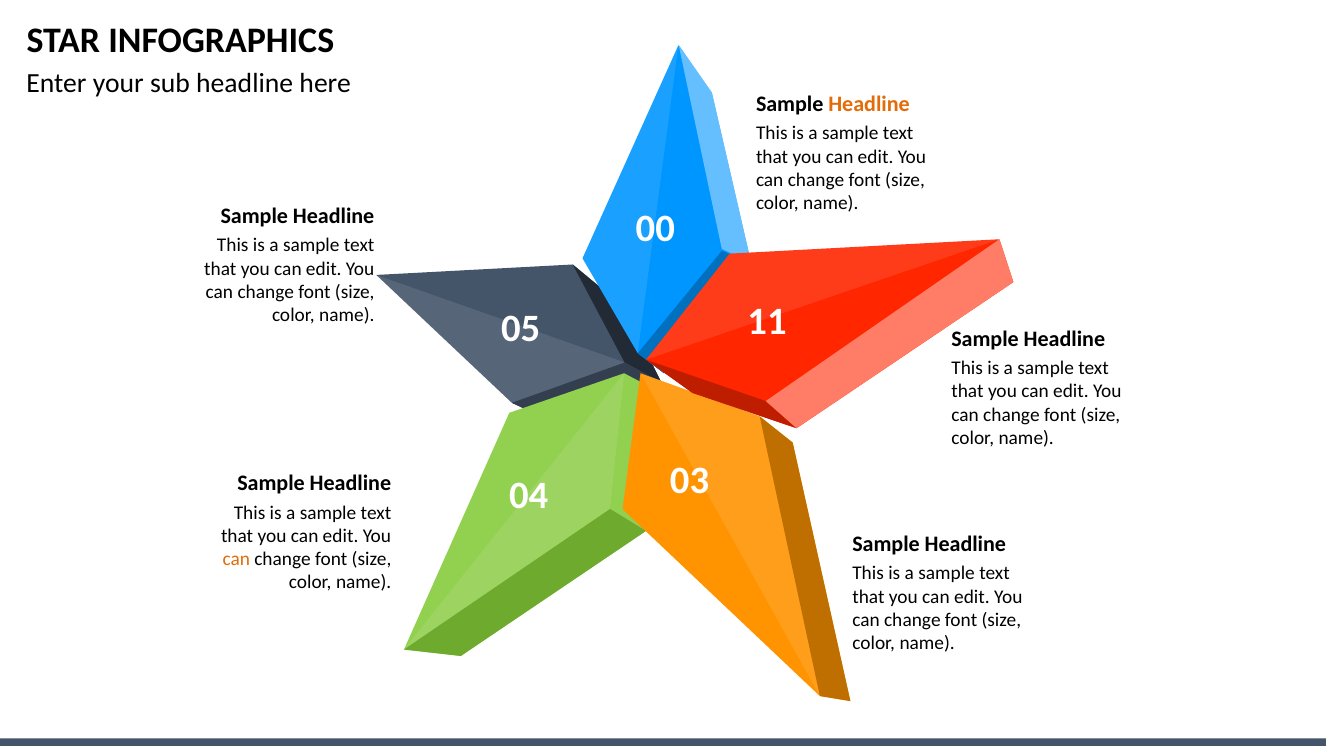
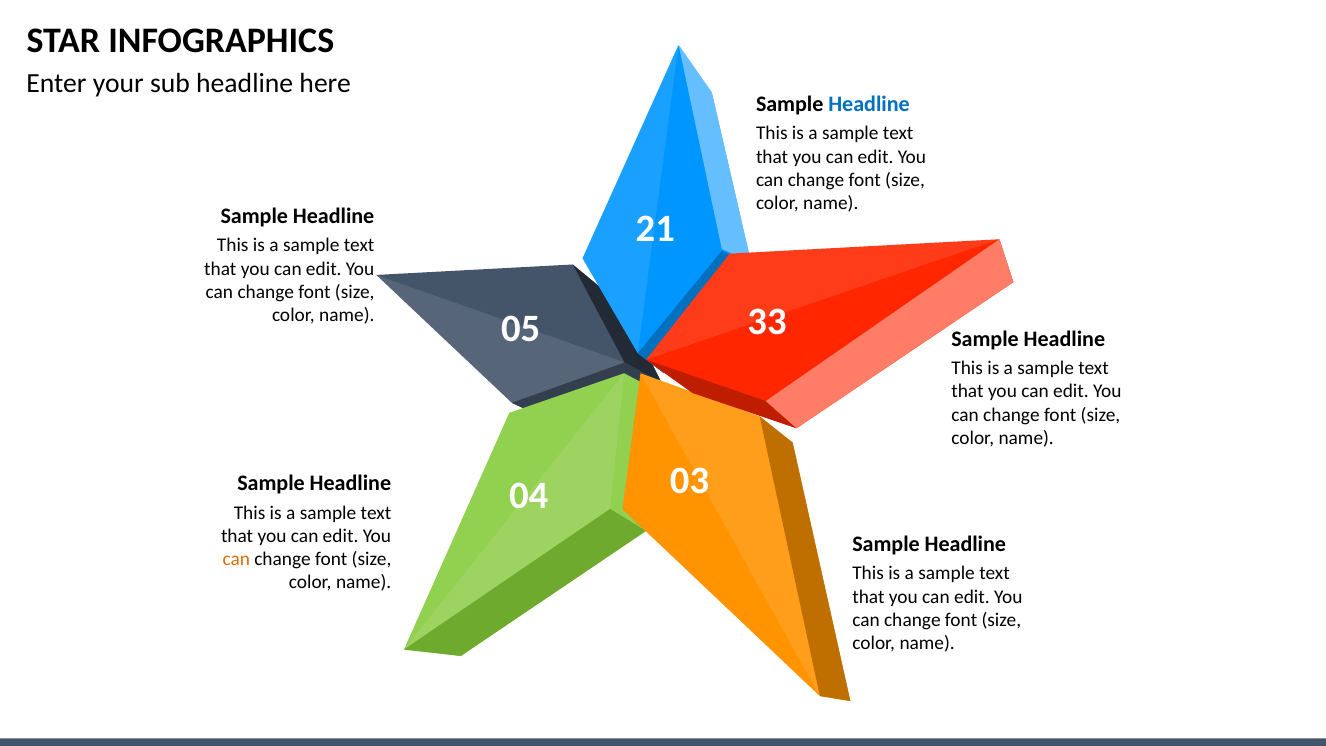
Headline colour: orange -> blue (869, 104)
00: 00 -> 21 (655, 229)
11: 11 -> 33 (767, 322)
